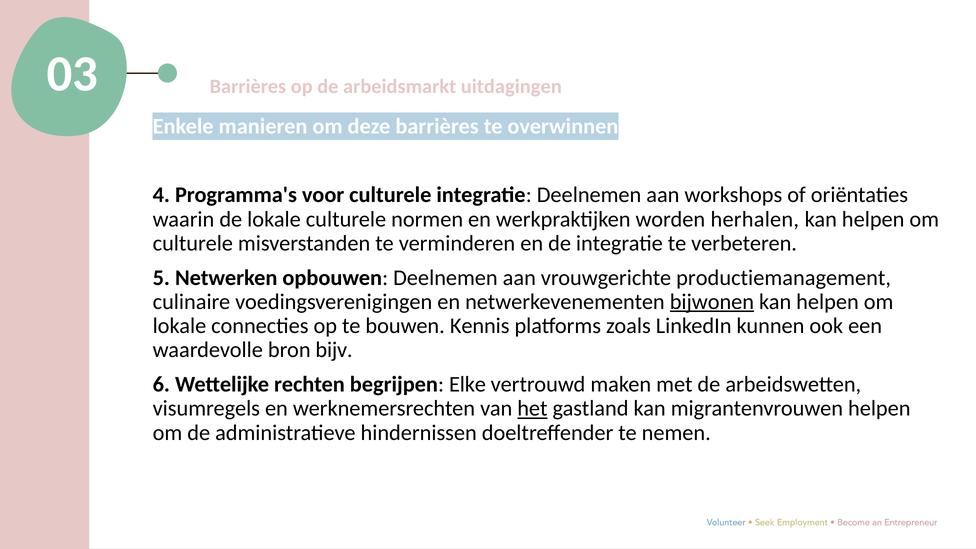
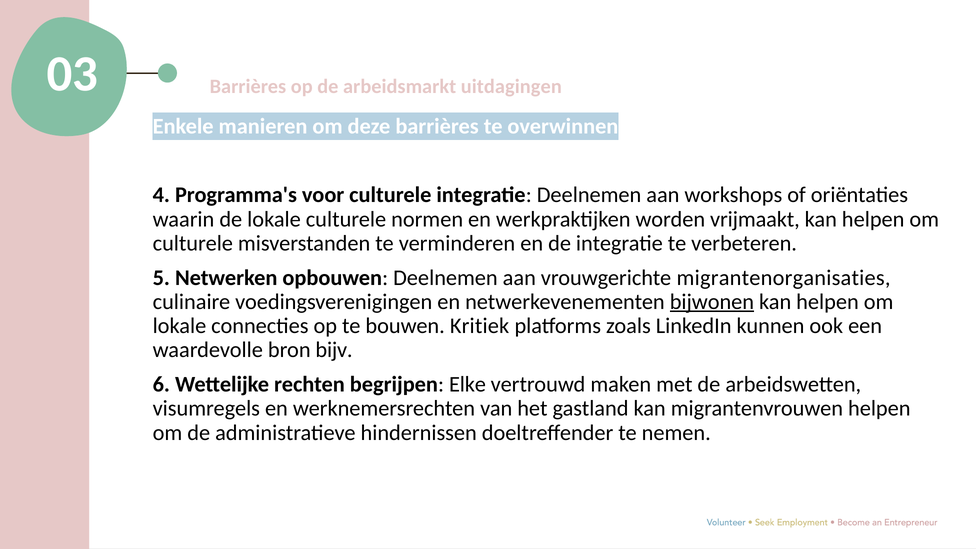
herhalen: herhalen -> vrijmaakt (755, 219)
productiemanagement: productiemanagement -> migrantenorganisaties (784, 278)
Kennis: Kennis -> Kritiek (480, 326)
het underline: present -> none (532, 409)
